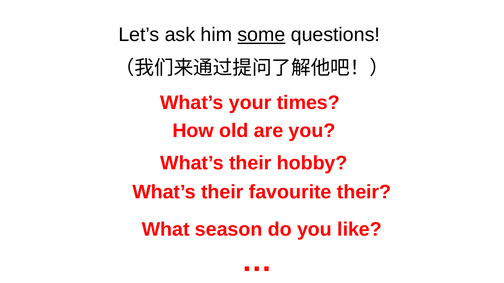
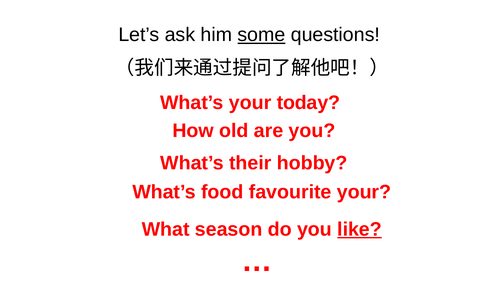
times: times -> today (308, 103)
their: their -> food (222, 192)
favourite their: their -> your (364, 192)
like underline: none -> present (360, 230)
